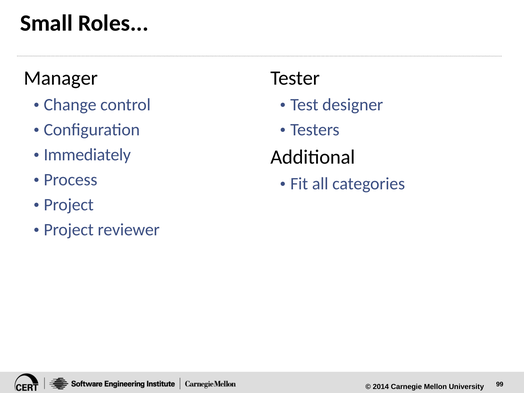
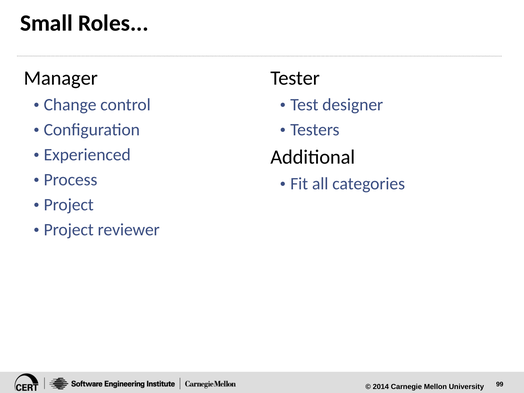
Immediately: Immediately -> Experienced (87, 155)
